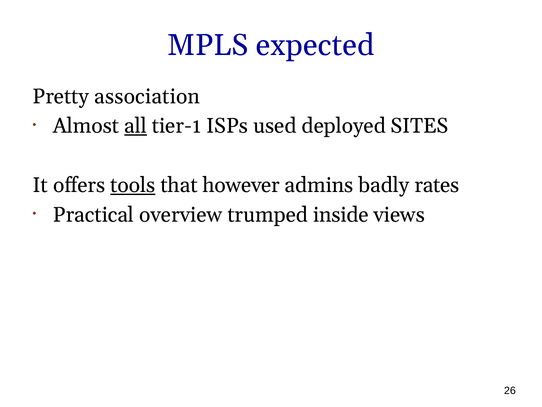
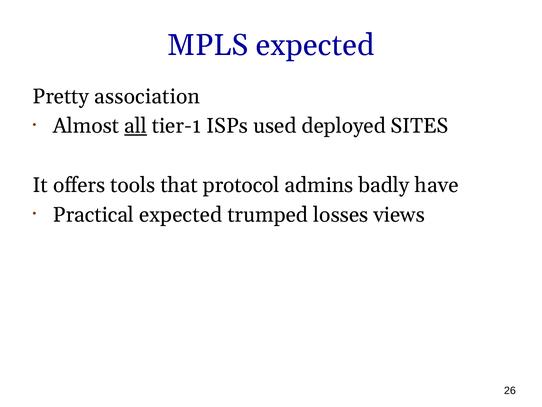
tools underline: present -> none (133, 185)
however: however -> protocol (241, 185)
rates: rates -> have (437, 185)
Practical overview: overview -> expected (181, 214)
inside: inside -> losses (341, 214)
